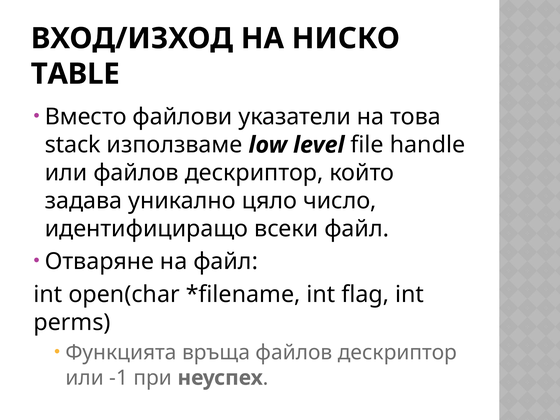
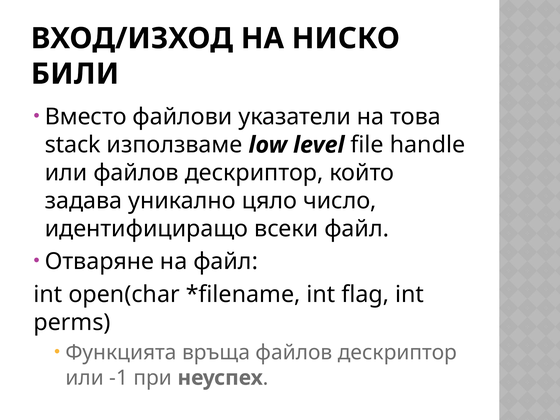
TABLE: TABLE -> БИЛИ (75, 74)
